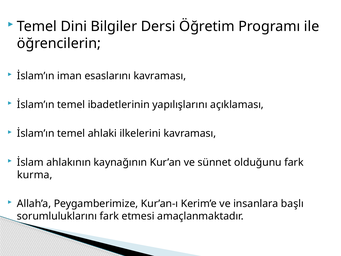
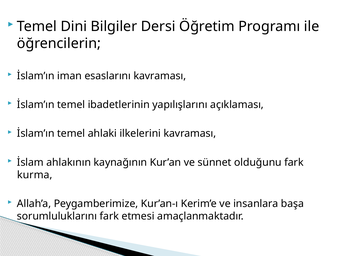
başlı: başlı -> başa (292, 203)
